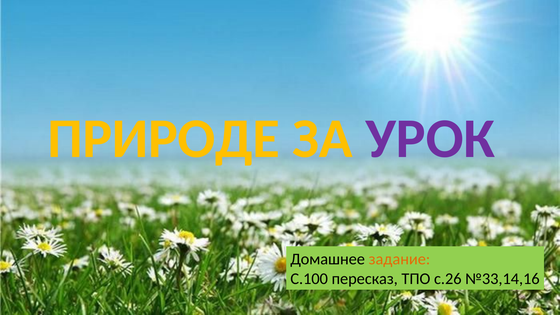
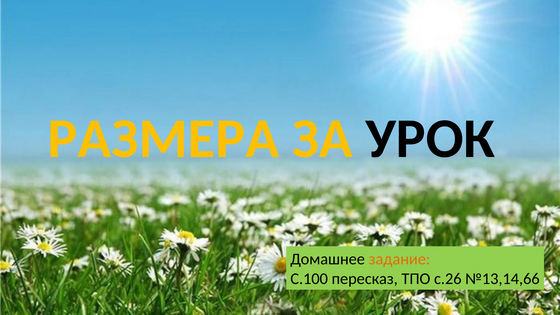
ПРИРОДЕ: ПРИРОДЕ -> РАЗМЕРА (163, 139)
УРОК colour: purple -> black (430, 139)
№33,14,16: №33,14,16 -> №13,14,66 (502, 279)
